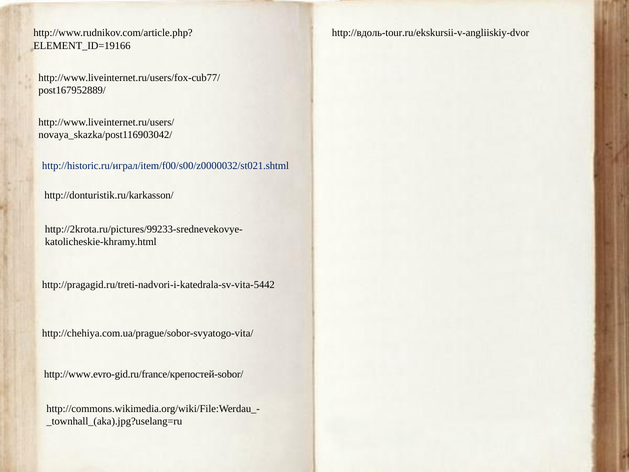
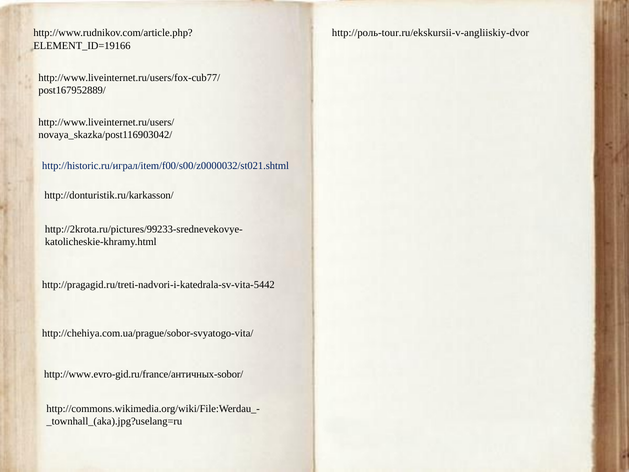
http://вдоль-tour.ru/ekskursii-v-angliiskiy-dvor: http://вдоль-tour.ru/ekskursii-v-angliiskiy-dvor -> http://роль-tour.ru/ekskursii-v-angliiskiy-dvor (431, 33)
http://www.evro-gid.ru/france/крепостей-sobor/: http://www.evro-gid.ru/france/крепостей-sobor/ -> http://www.evro-gid.ru/france/античных-sobor/ (144, 374)
